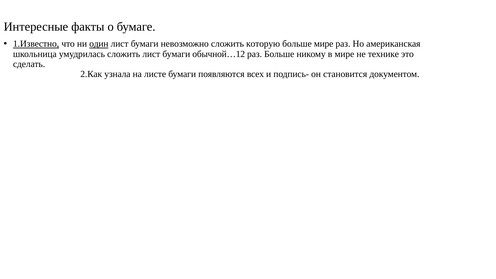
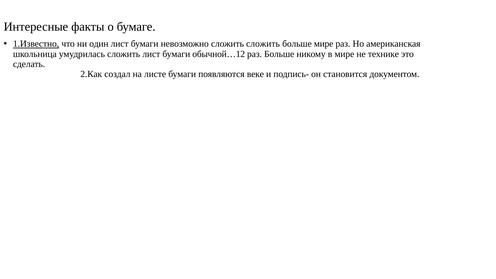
один underline: present -> none (99, 44)
сложить которую: которую -> сложить (263, 44)
узнала: узнала -> создал (117, 74)
всех: всех -> веке (255, 74)
